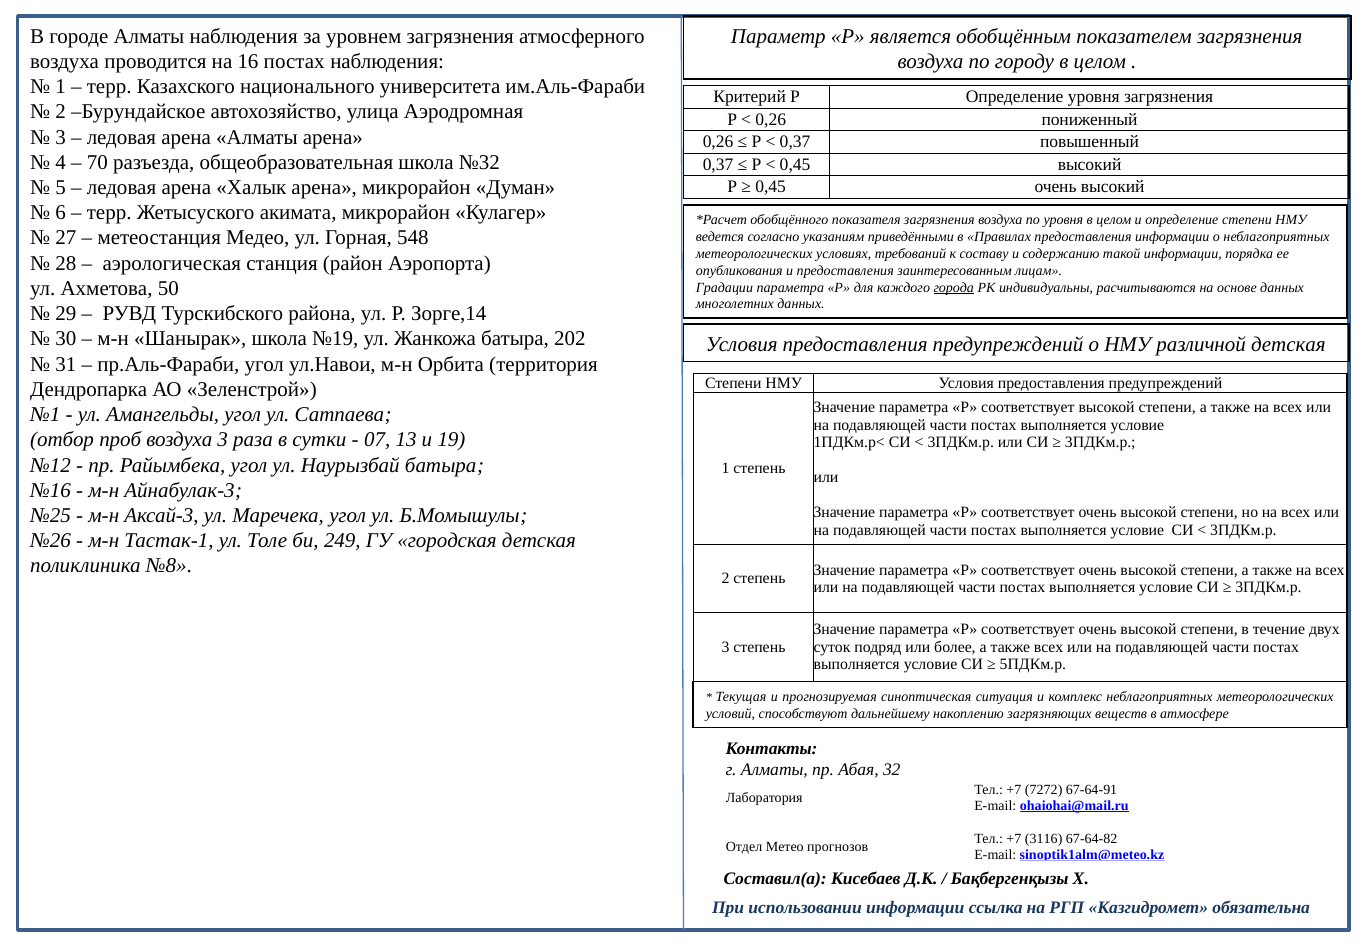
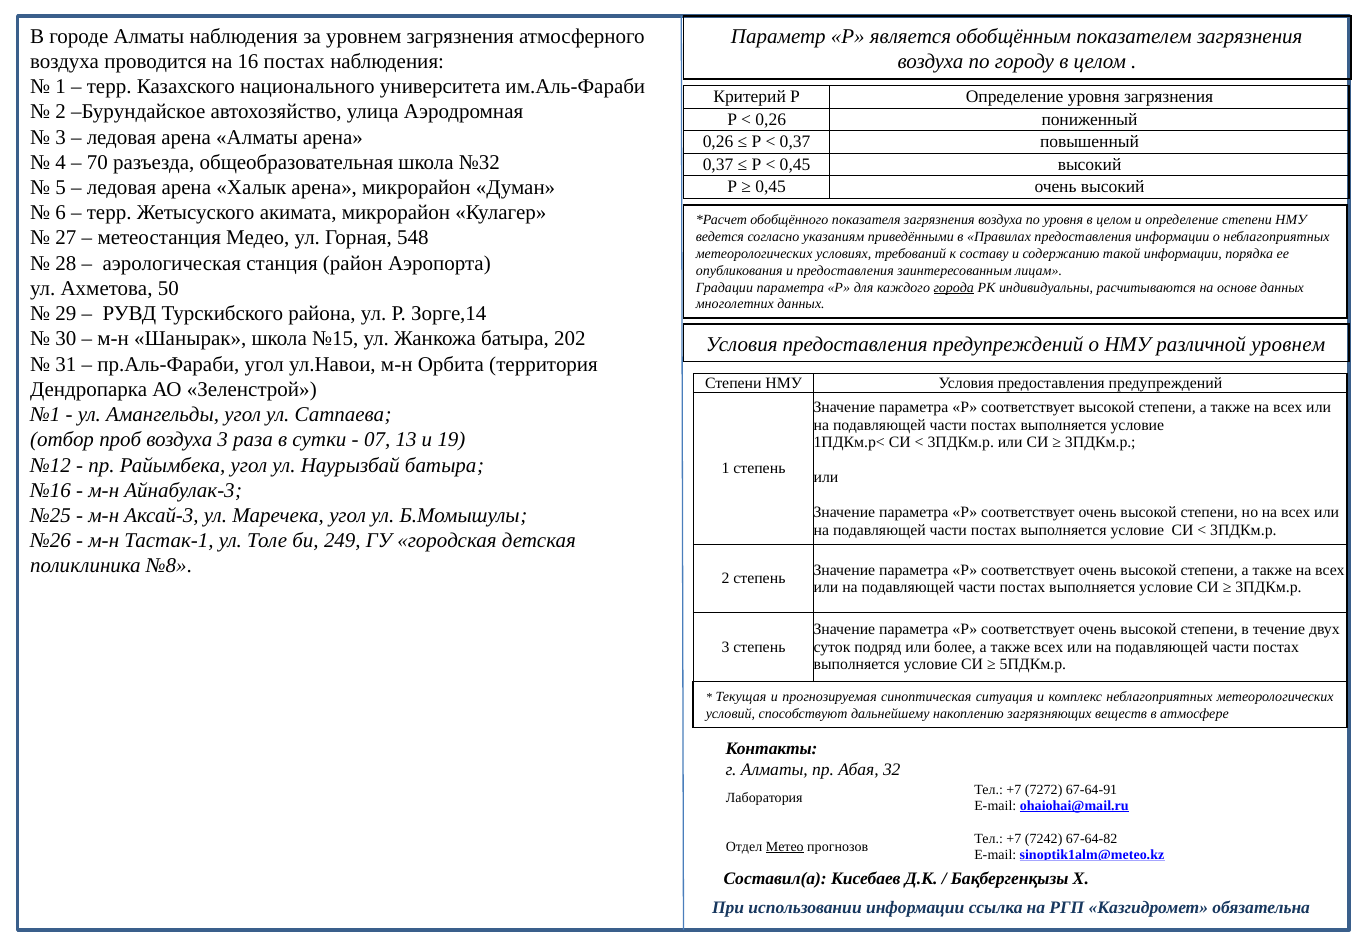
№19: №19 -> №15 (335, 339)
различной детская: детская -> уровнем (1288, 344)
3116: 3116 -> 7242 (1044, 839)
Метео underline: none -> present (785, 847)
